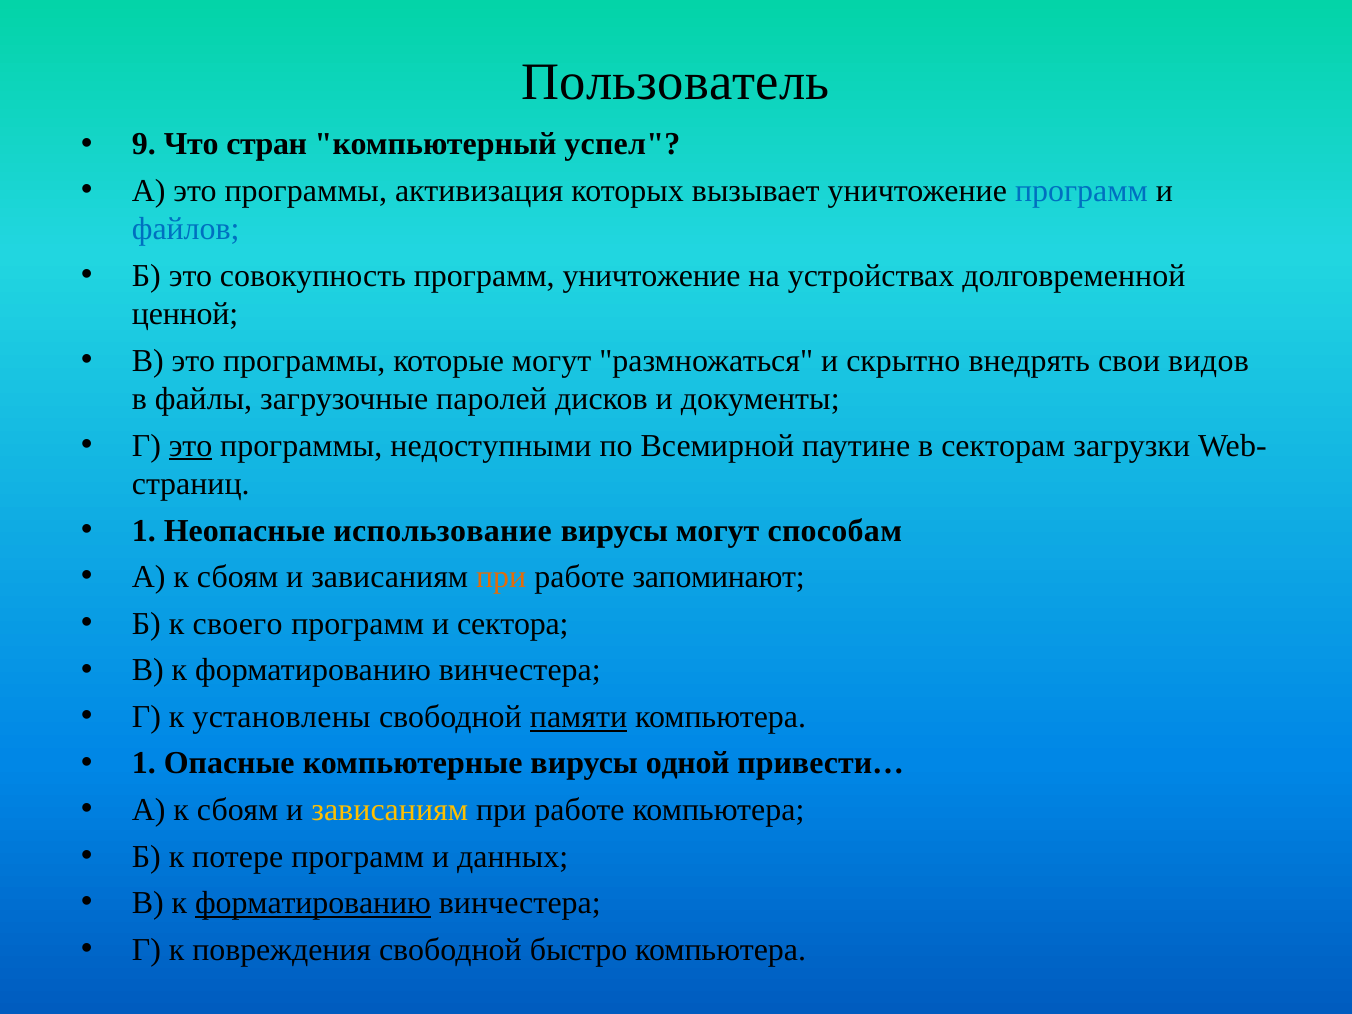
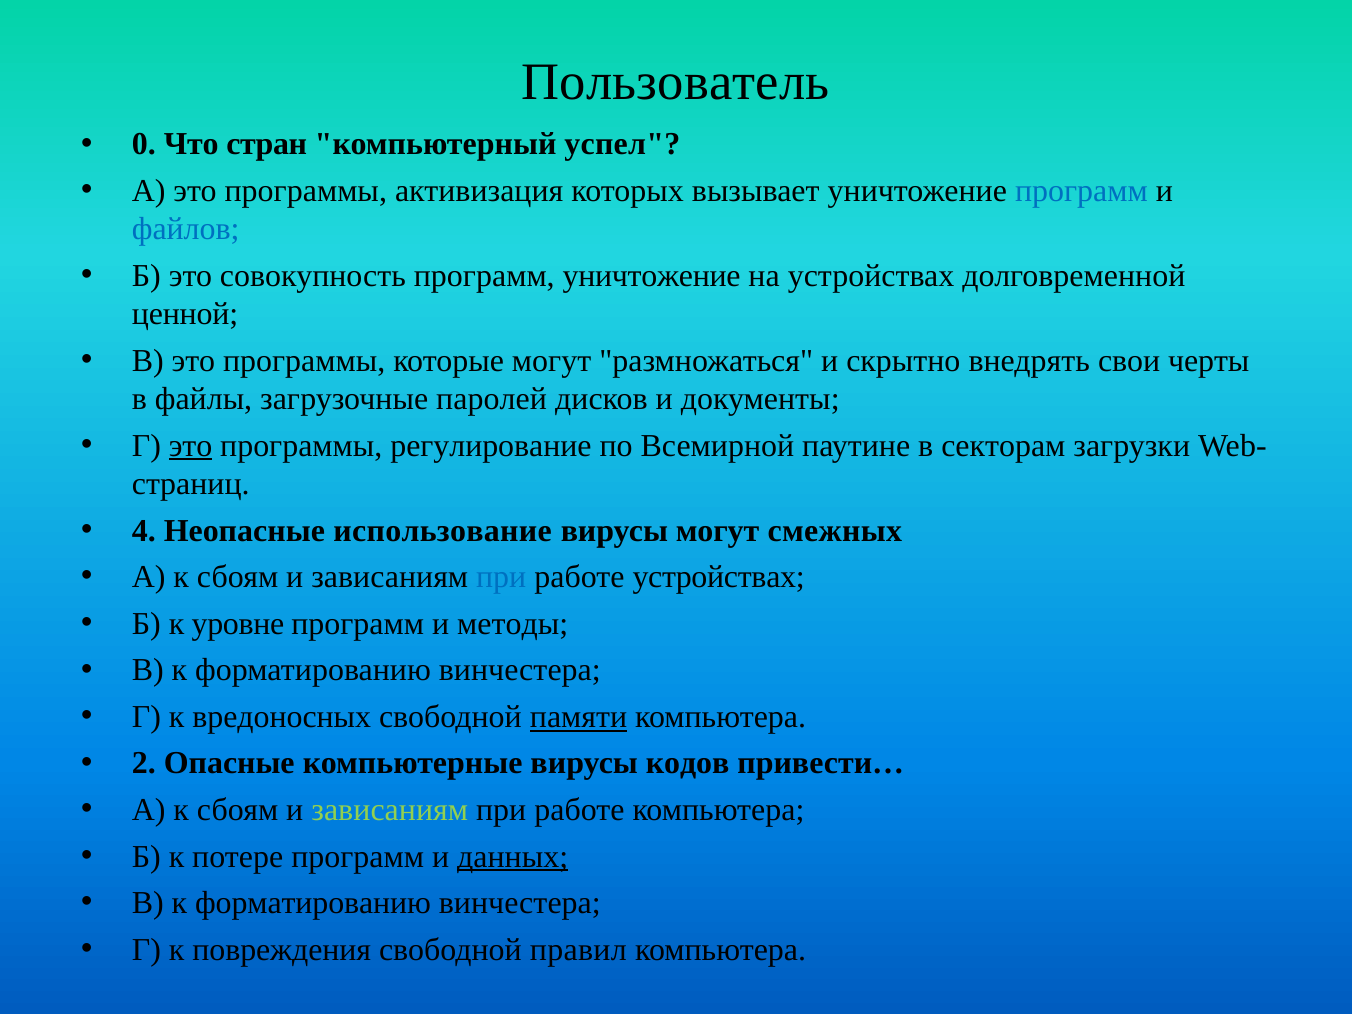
9: 9 -> 0 (144, 144)
видов: видов -> черты (1209, 361)
недоступными: недоступными -> регулирование (491, 446)
1: 1 -> 4 (144, 531)
способам: способам -> смежных (835, 531)
при colour: orange -> blue (501, 577)
работе запоминают: запоминают -> устройствах (719, 577)
своего: своего -> уровне (238, 624)
сектора: сектора -> методы (513, 624)
установлены: установлены -> вредоносных (282, 717)
1: 1 -> 2 (144, 763)
одной: одной -> кодов (688, 763)
зависаниям colour: yellow -> light green (390, 810)
данных underline: none -> present (513, 857)
форматированию underline: present -> none (313, 903)
быстро: быстро -> правил (578, 950)
